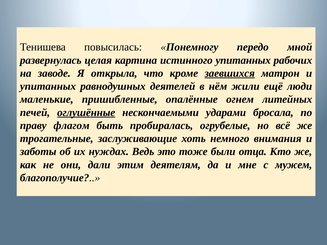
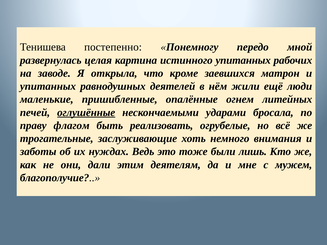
повысилась: повысилась -> постепенно (113, 47)
заевшихся underline: present -> none (230, 73)
пробиралась: пробиралась -> реализовать (162, 126)
отца: отца -> лишь (253, 152)
